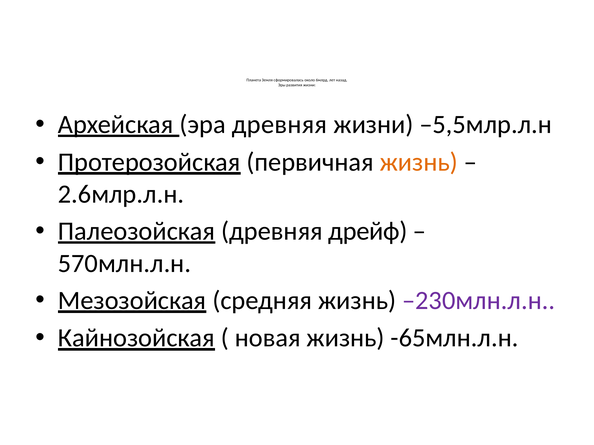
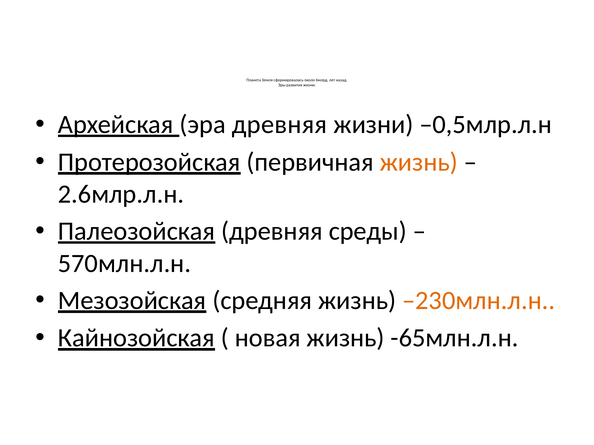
–5,5млр.л.н: –5,5млр.л.н -> –0,5млр.л.н (486, 125)
дрейф: дрейф -> среды (368, 231)
–230млн.л.н colour: purple -> orange (479, 301)
